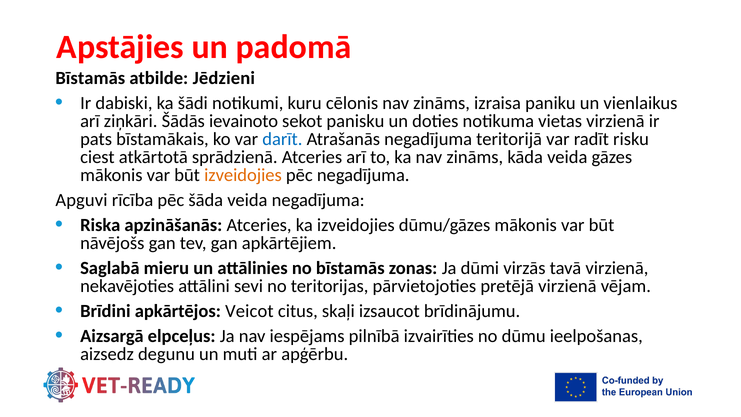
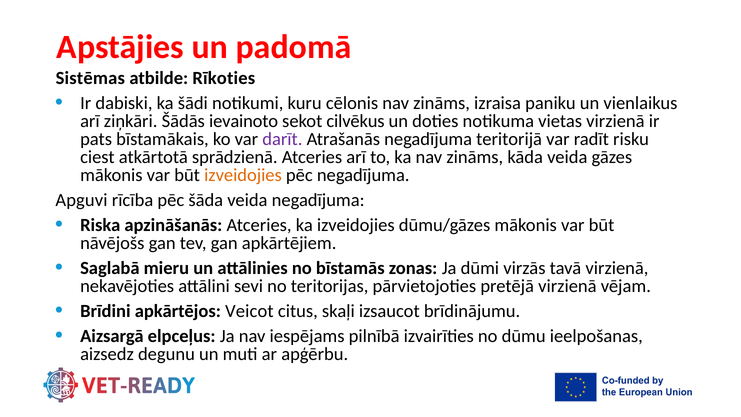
Bīstamās: Bīstamās -> Sistēmas (90, 78)
Jēdzieni: Jēdzieni -> Rīkoties (224, 78)
panisku: panisku -> cilvēkus (356, 121)
darīt colour: blue -> purple (282, 139)
